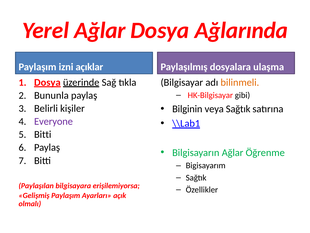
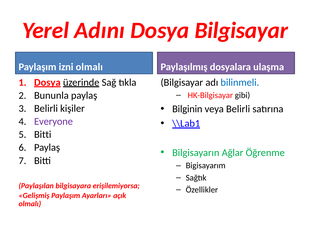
Yerel Ağlar: Ağlar -> Adını (100, 30)
Dosya Ağlarında: Ağlarında -> Bilgisayar (241, 30)
izni açıklar: açıklar -> olmalı (89, 67)
bilinmeli colour: orange -> blue (240, 82)
veya Sağtık: Sağtık -> Belirli (238, 109)
